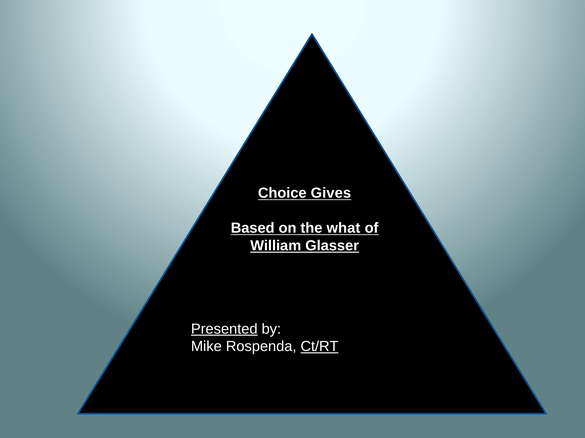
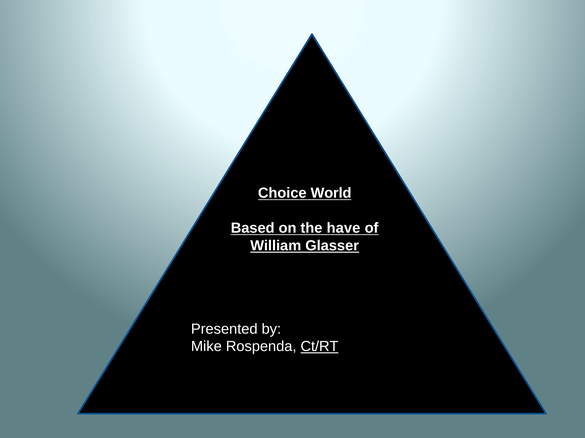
Gives: Gives -> World (331, 193)
what: what -> have (343, 229)
Presented underline: present -> none (224, 330)
